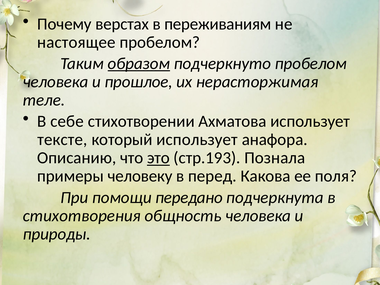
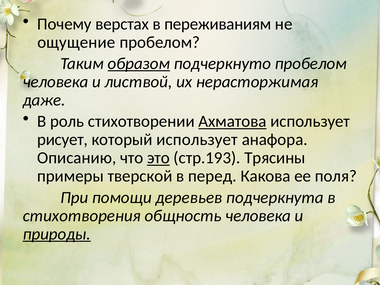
настоящее: настоящее -> ощущение (76, 42)
прошлое: прошлое -> листвой (138, 82)
теле: теле -> даже (44, 100)
себе: себе -> роль (67, 121)
Ахматова underline: none -> present (232, 121)
тексте: тексте -> рисует (63, 140)
Познала: Познала -> Трясины (275, 158)
человеку: человеку -> тверской (140, 176)
передано: передано -> деревьев (189, 197)
природы underline: none -> present (57, 234)
